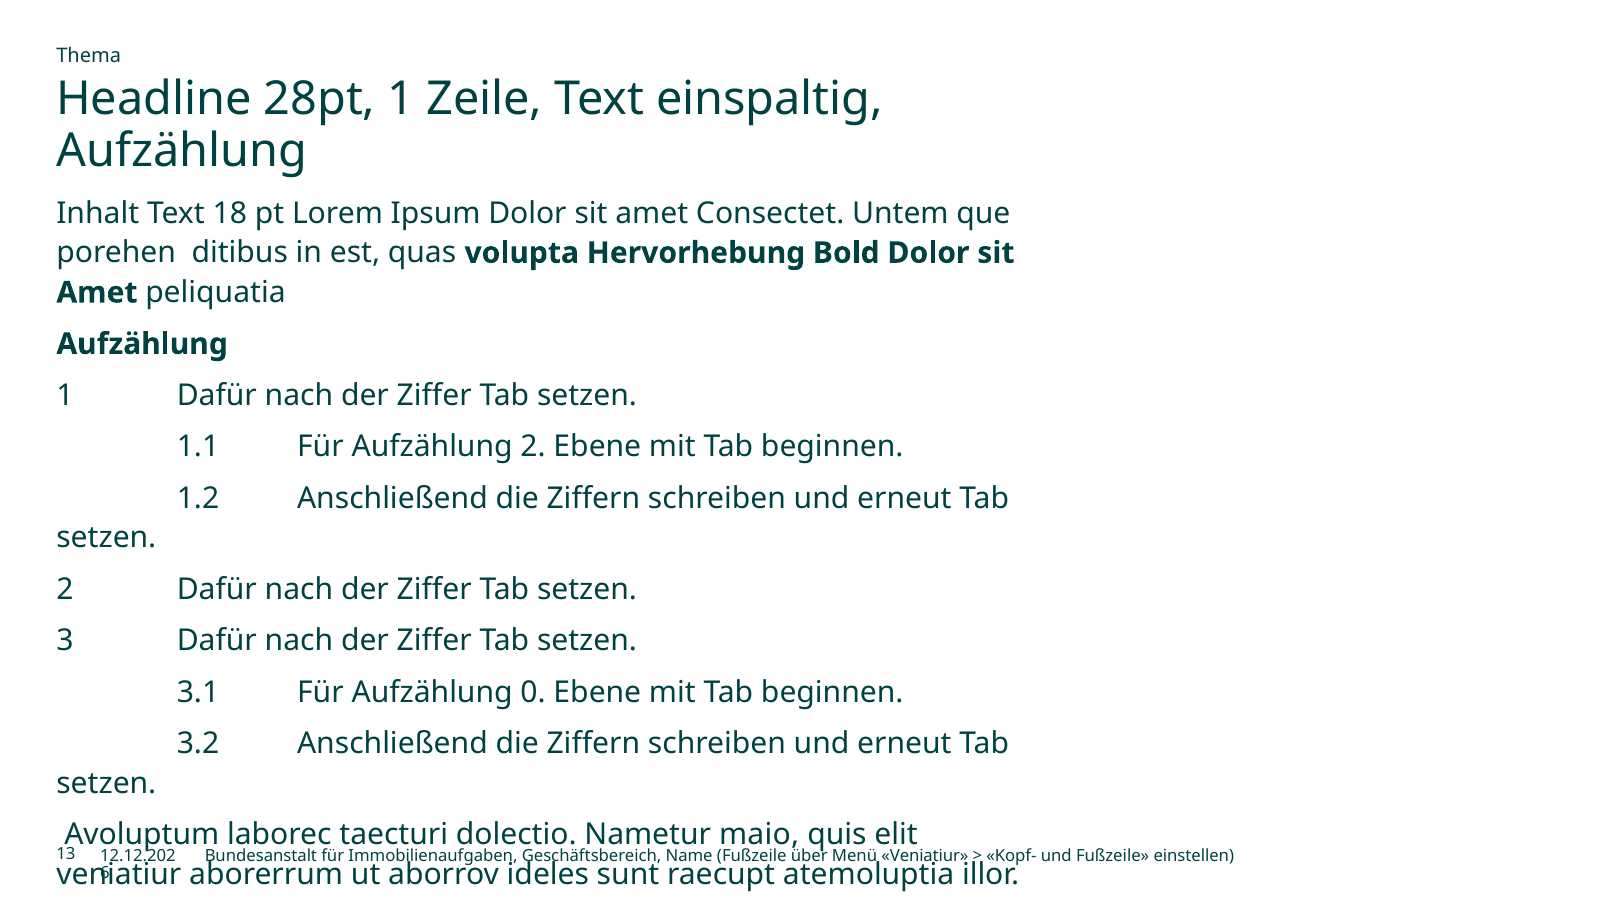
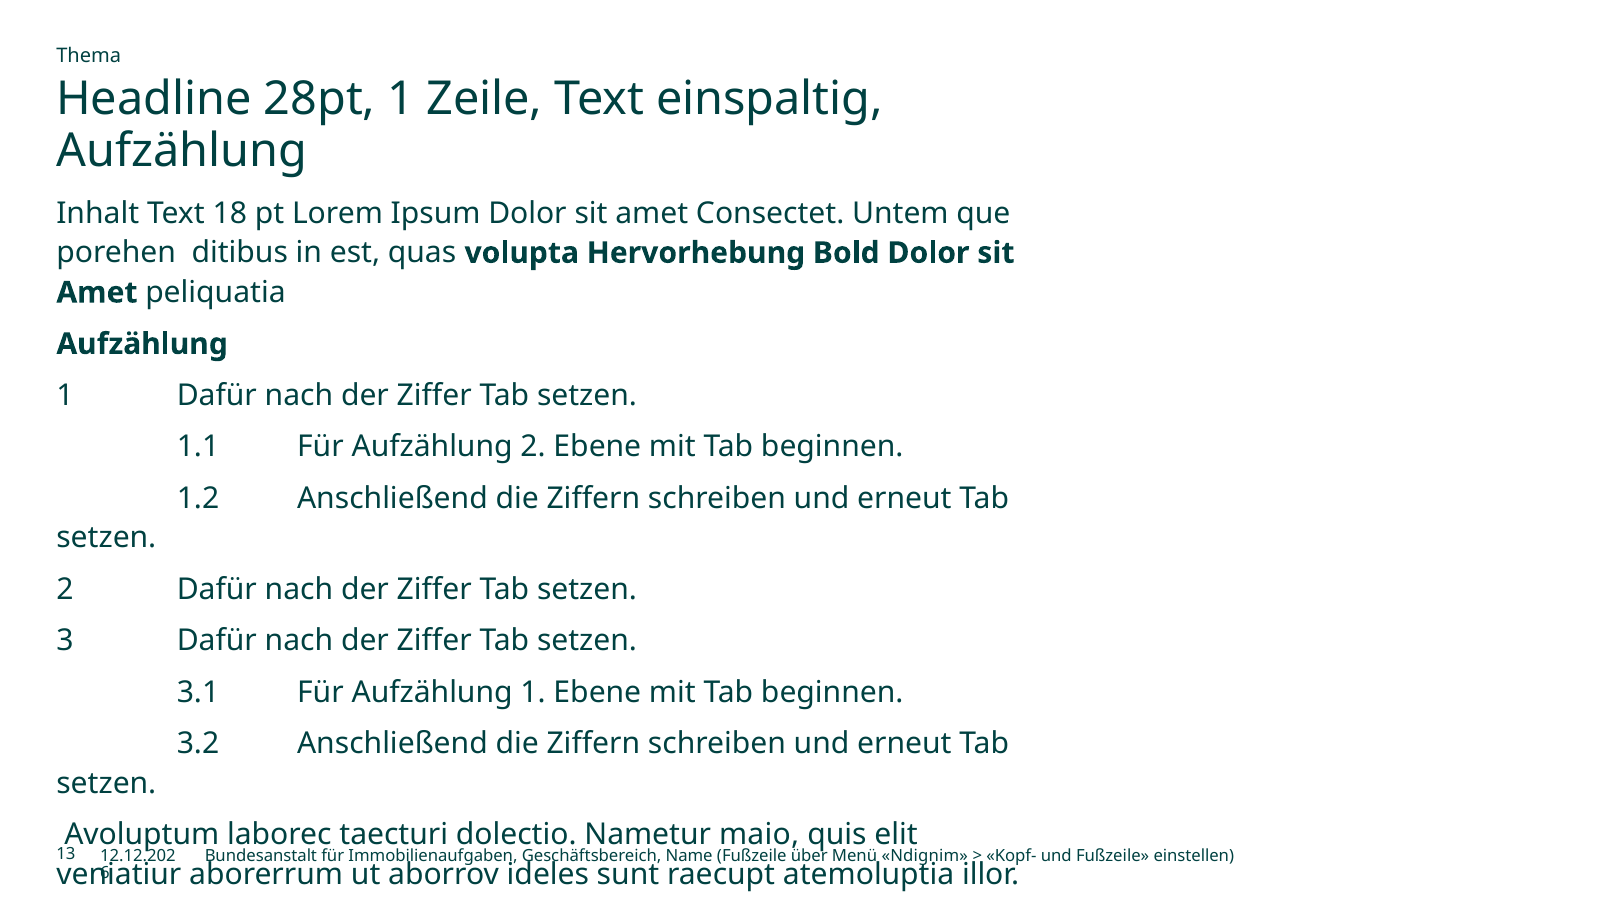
Für Aufzählung 0: 0 -> 1 (533, 692)
Menü Veniatiur: Veniatiur -> Ndignim (925, 856)
